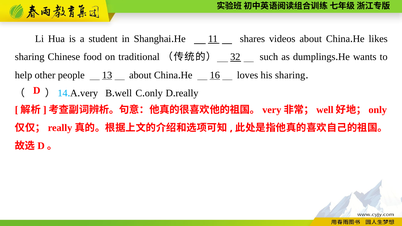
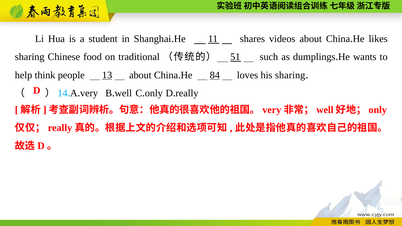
32: 32 -> 51 (235, 57)
other: other -> think (45, 75)
16: 16 -> 84 (215, 75)
